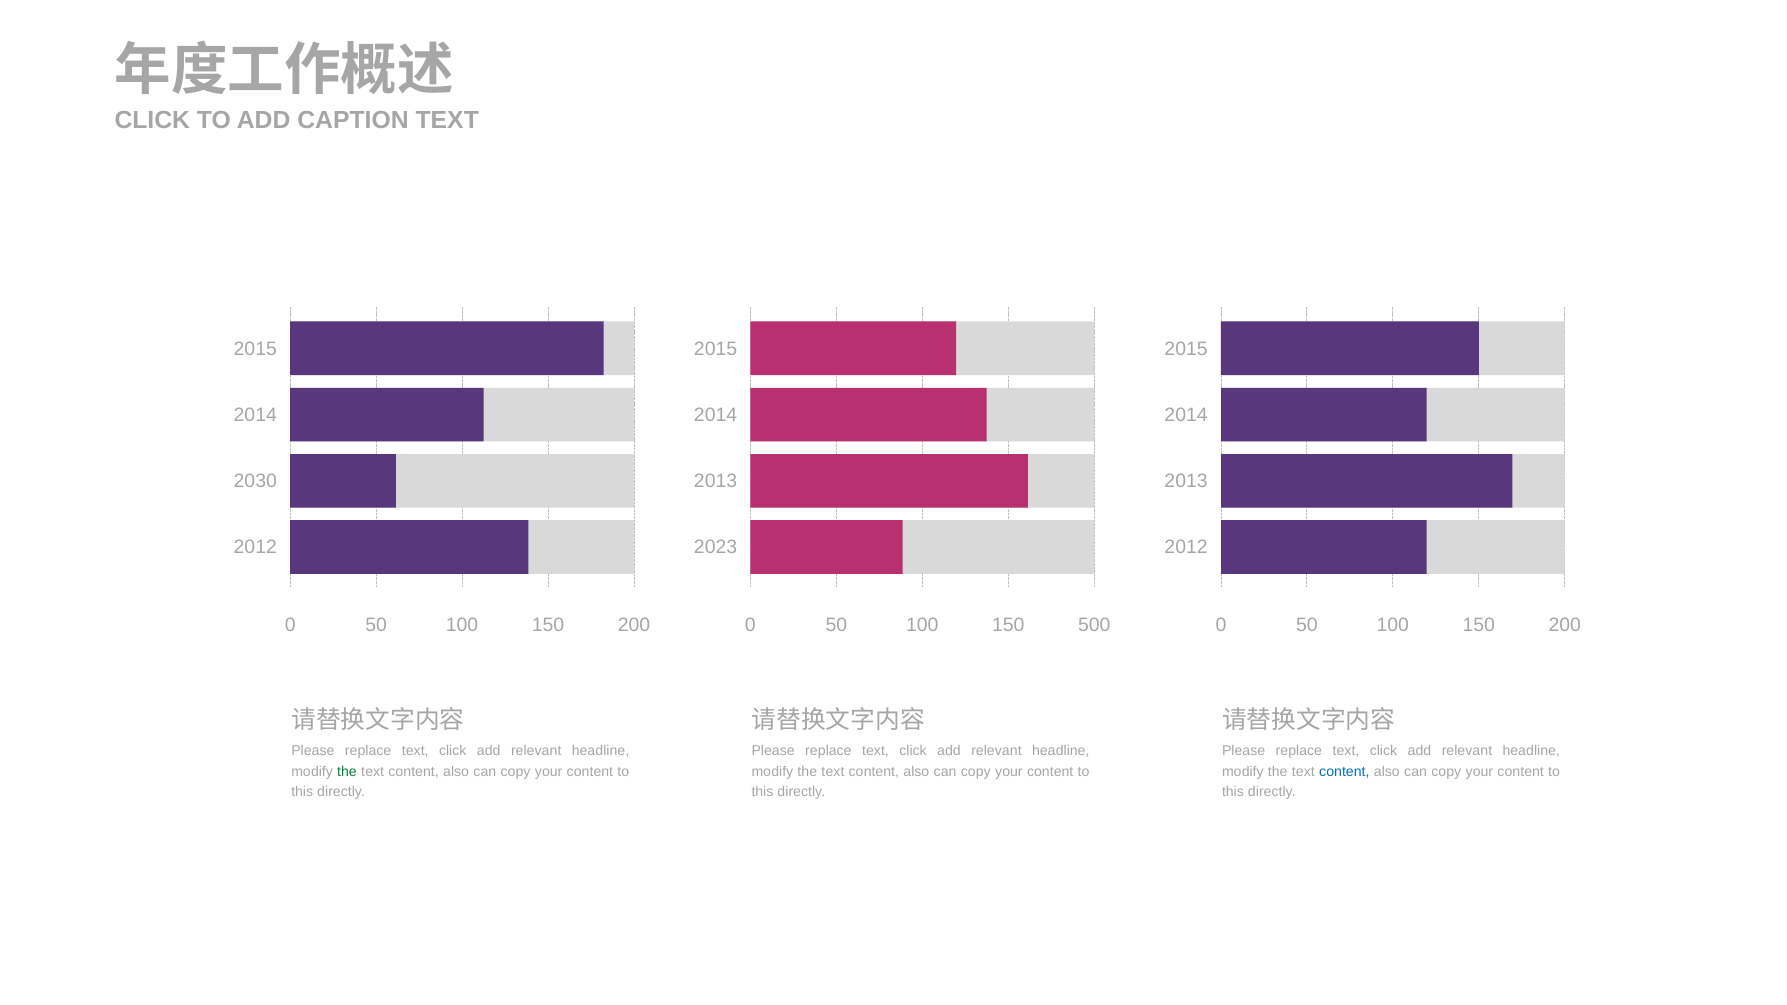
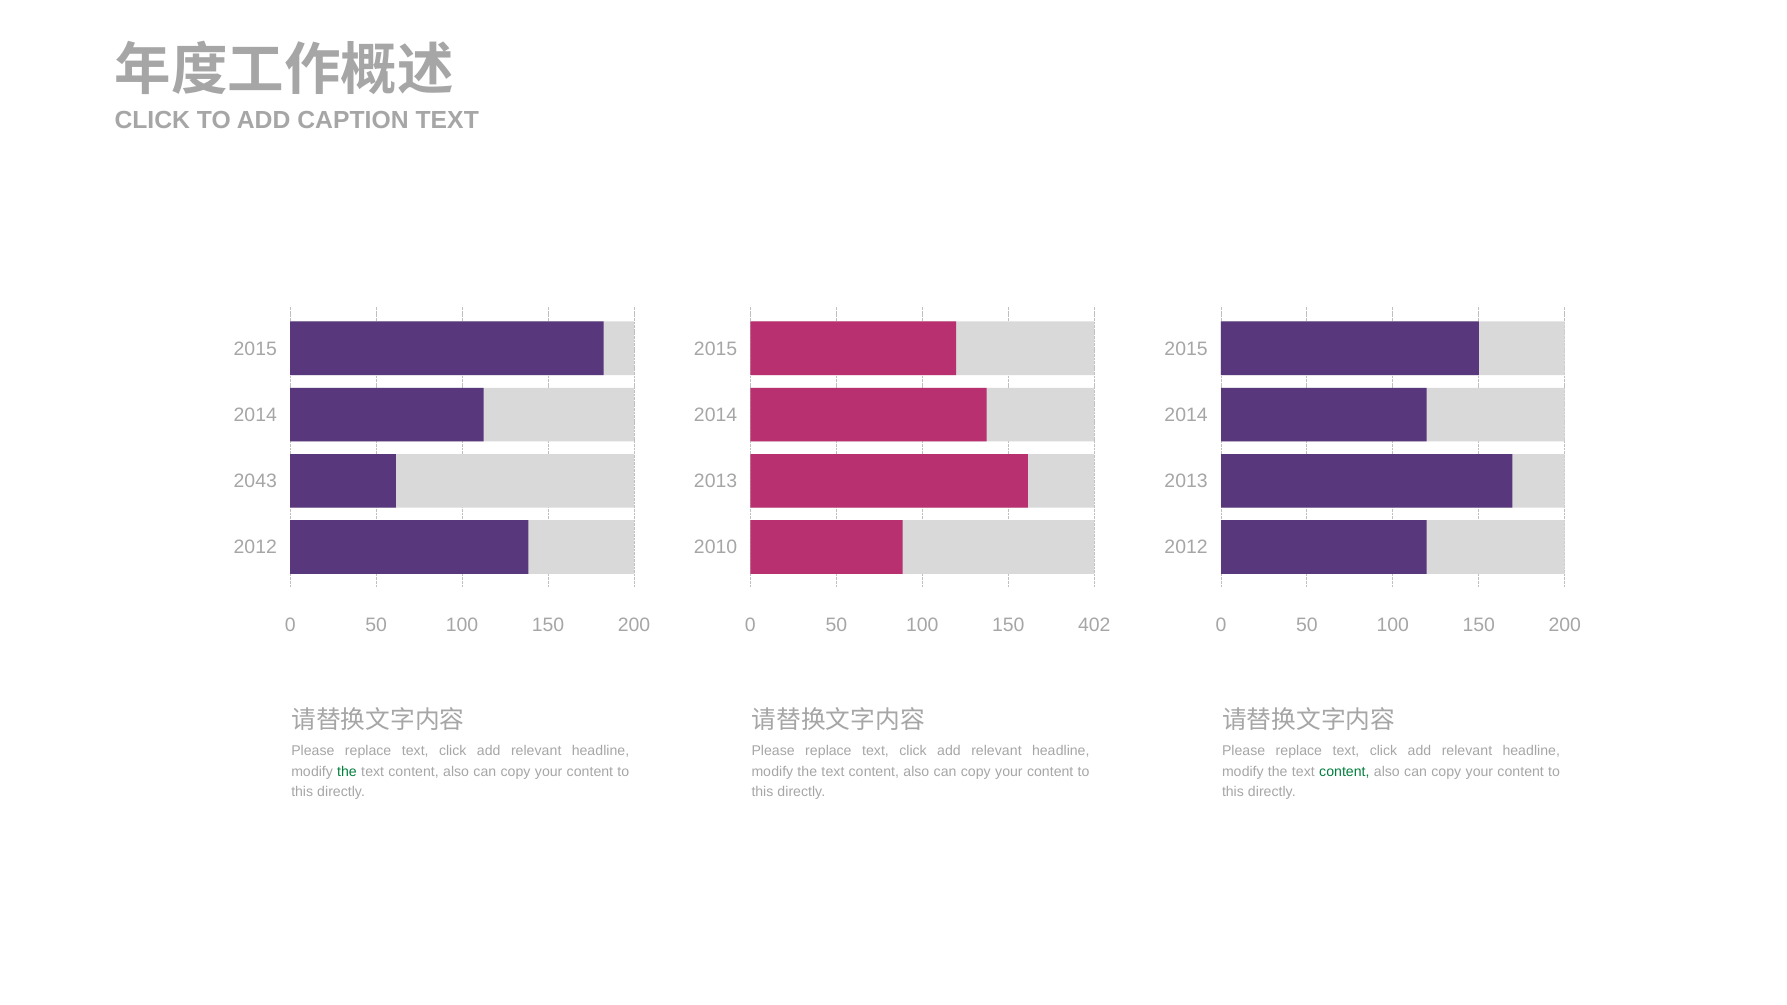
2030: 2030 -> 2043 (255, 481)
2023: 2023 -> 2010 (716, 548)
500: 500 -> 402 (1094, 625)
content colour: blue -> green (1344, 772)
